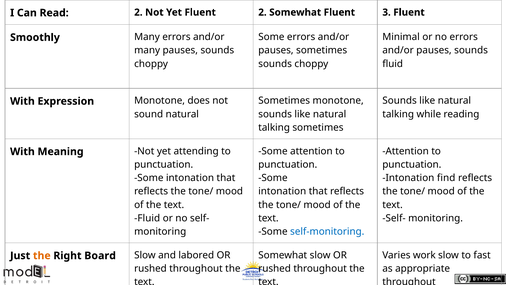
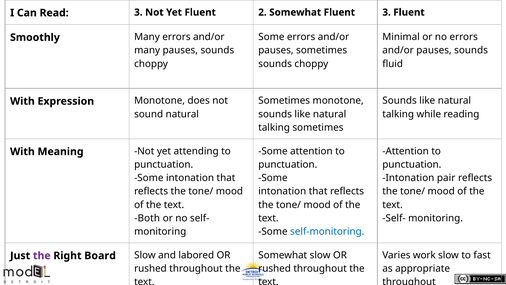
Read 2: 2 -> 3 (138, 12)
find: find -> pair (446, 178)
Fluid: Fluid -> Both (147, 218)
the colour: orange -> purple (42, 255)
